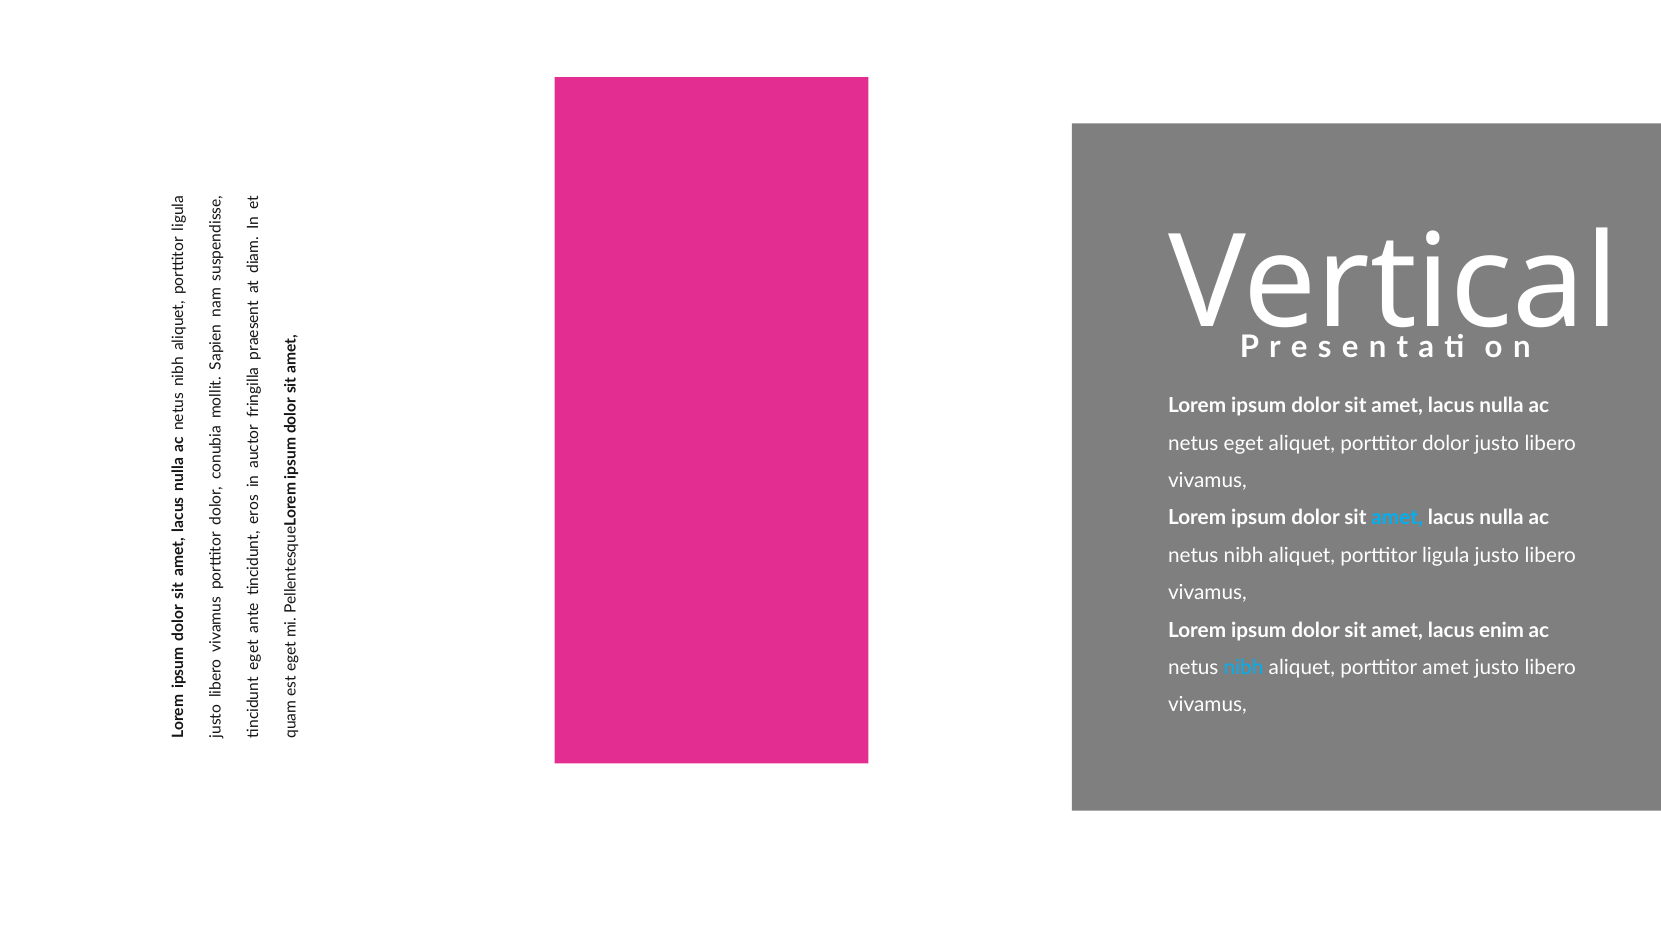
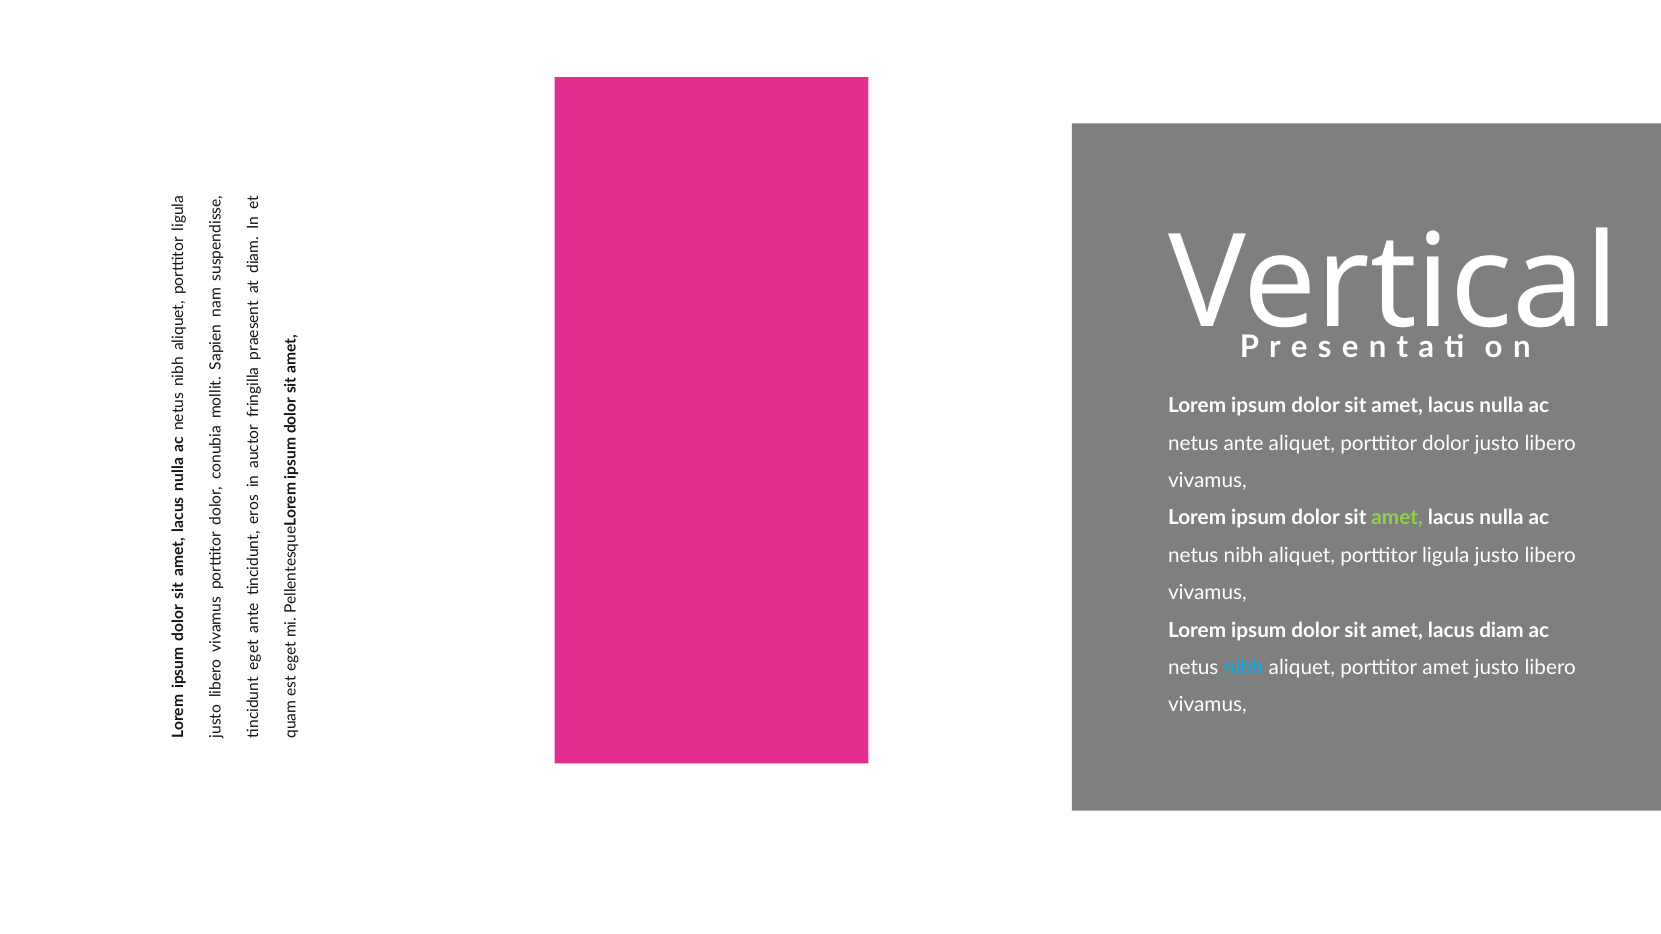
eget: eget -> ante (1244, 444)
amet colour: light blue -> light green (1397, 518)
enim: enim -> diam (1502, 630)
